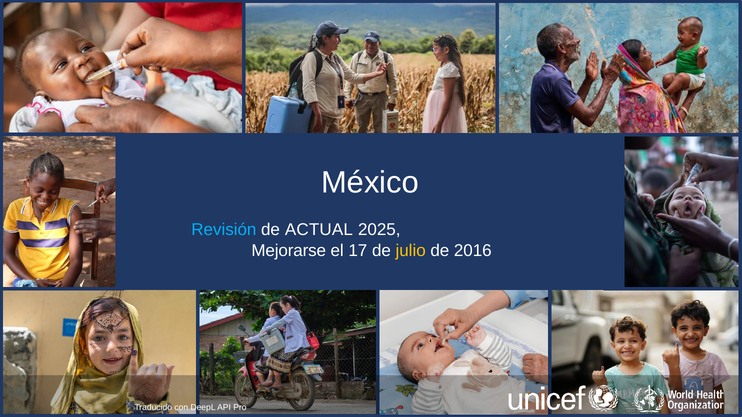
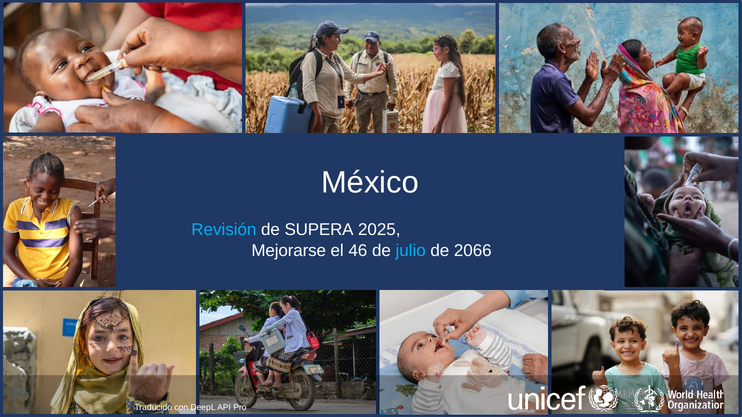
ACTUAL: ACTUAL -> SUPERA (319, 230)
17: 17 -> 46 (358, 251)
julio colour: yellow -> light blue (411, 251)
2016: 2016 -> 2066 (473, 251)
